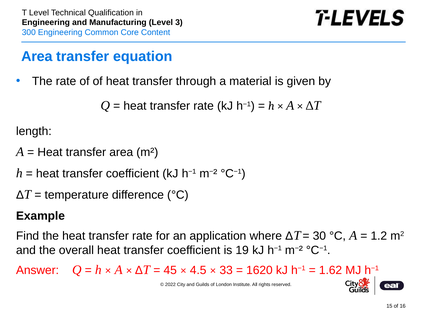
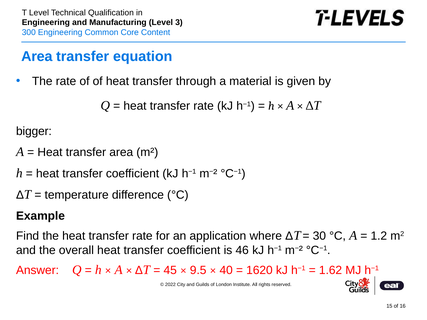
length: length -> bigger (34, 131)
19: 19 -> 46 (242, 250)
4.5: 4.5 -> 9.5 (198, 270)
33: 33 -> 40 (226, 270)
